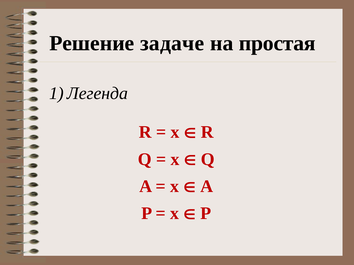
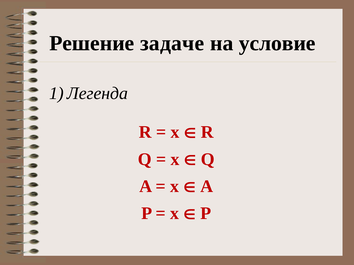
простая: простая -> условие (277, 43)
